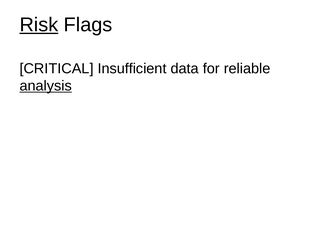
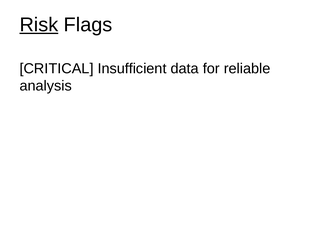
analysis underline: present -> none (46, 86)
